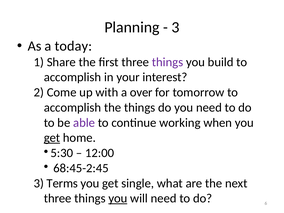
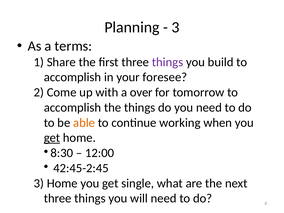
today: today -> terms (73, 46)
interest: interest -> foresee (165, 77)
able colour: purple -> orange (84, 123)
5:30: 5:30 -> 8:30 (62, 153)
68:45-2:45: 68:45-2:45 -> 42:45-2:45 (81, 168)
3 Terms: Terms -> Home (62, 183)
you underline: present -> none (118, 198)
